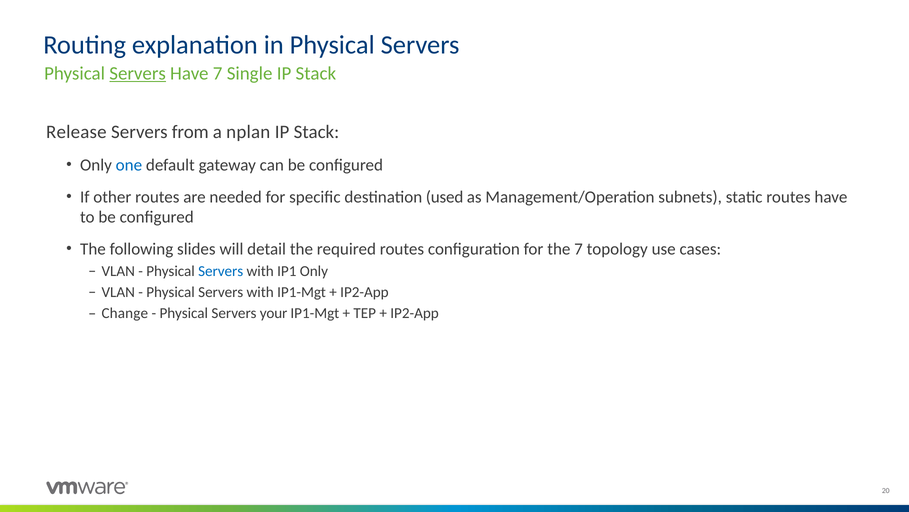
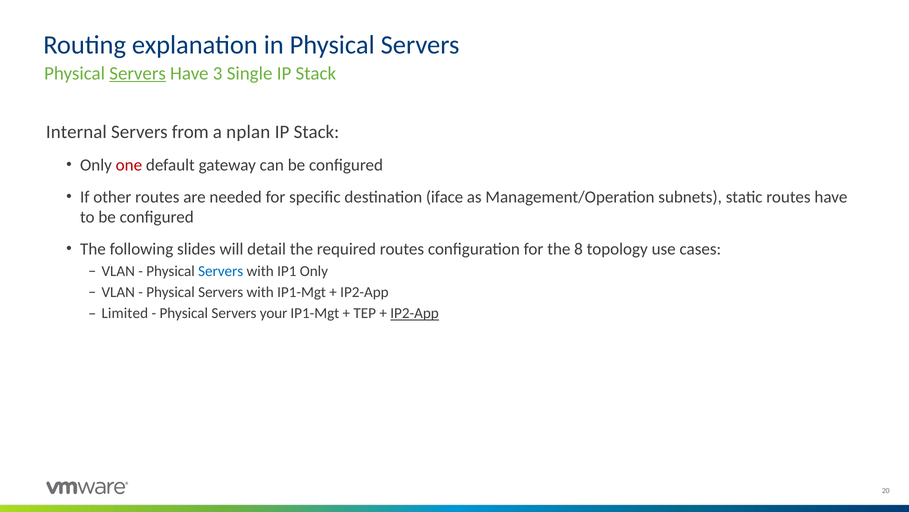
Have 7: 7 -> 3 (218, 73)
Release: Release -> Internal (76, 132)
one colour: blue -> red (129, 165)
used: used -> iface (445, 197)
the 7: 7 -> 8 (579, 249)
Change: Change -> Limited (125, 313)
IP2-App underline: none -> present (415, 313)
